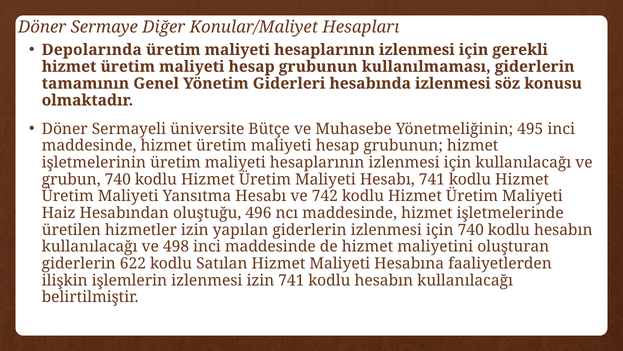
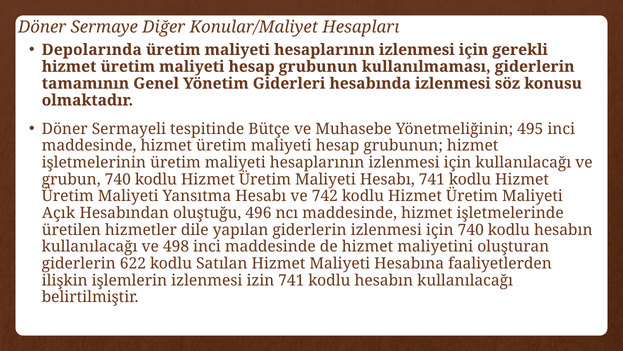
üniversite: üniversite -> tespitinde (207, 129)
Haiz: Haiz -> Açık (59, 213)
hizmetler izin: izin -> dile (195, 230)
